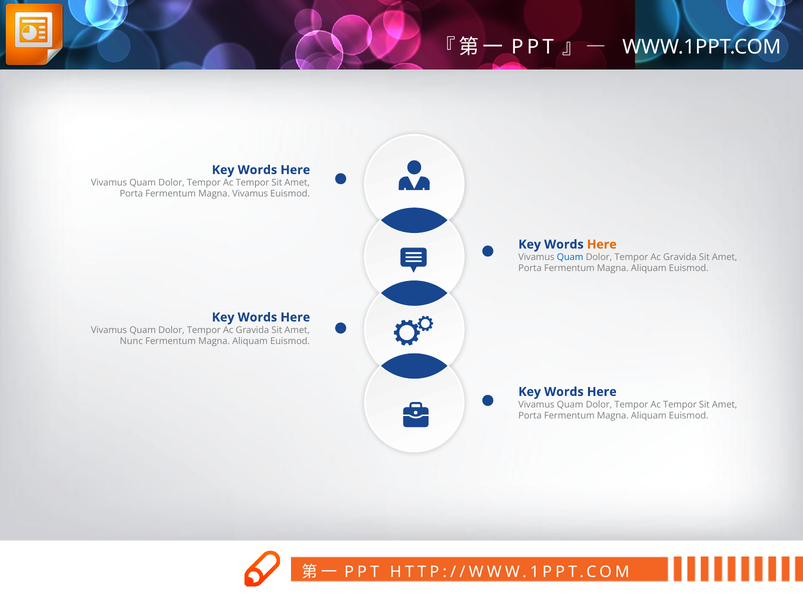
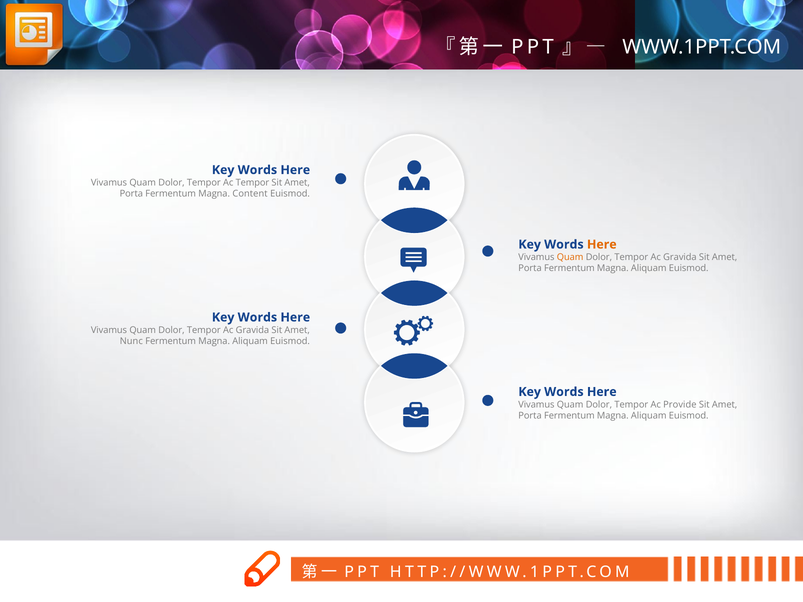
Magna Vivamus: Vivamus -> Content (250, 194)
Quam colour: blue -> orange (570, 257)
Tempor: Tempor -> Provide (680, 405)
